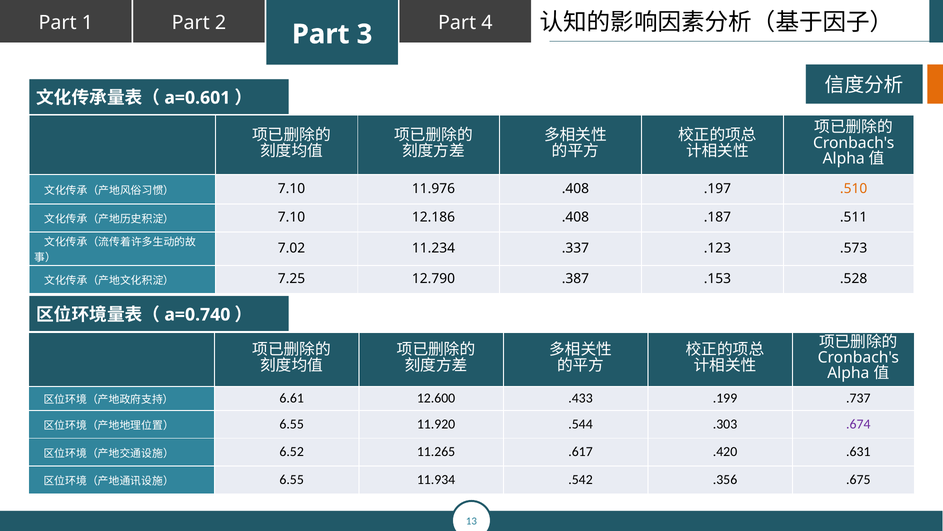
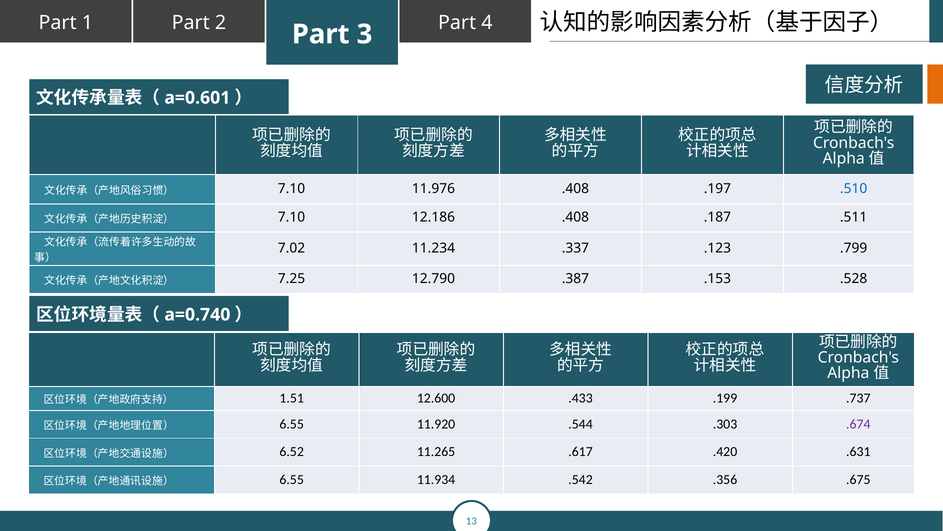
.510 colour: orange -> blue (854, 189)
.573: .573 -> .799 (854, 248)
6.61: 6.61 -> 1.51 (292, 398)
